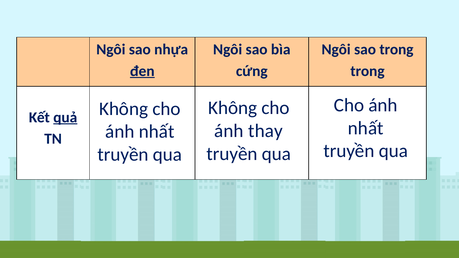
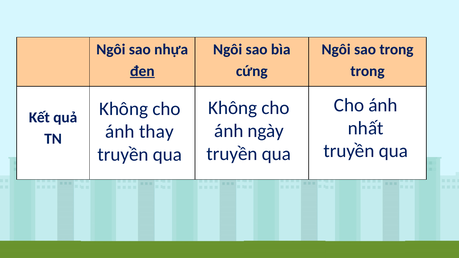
quả underline: present -> none (65, 117)
thay: thay -> ngày (266, 131)
nhất: nhất -> thay (156, 132)
